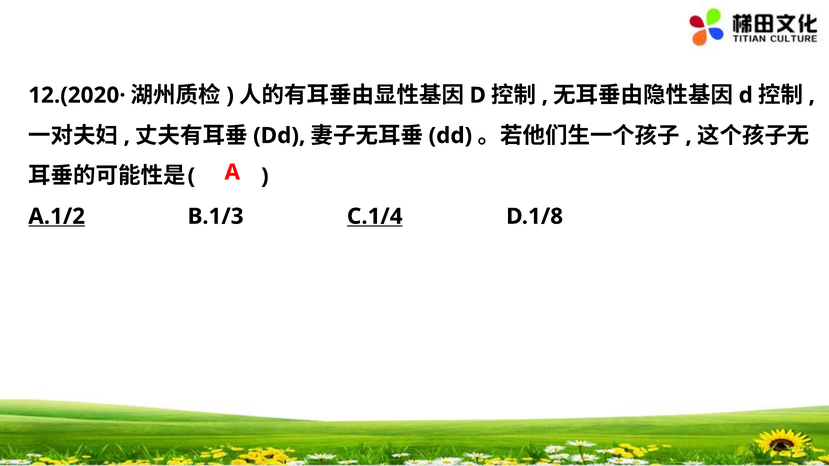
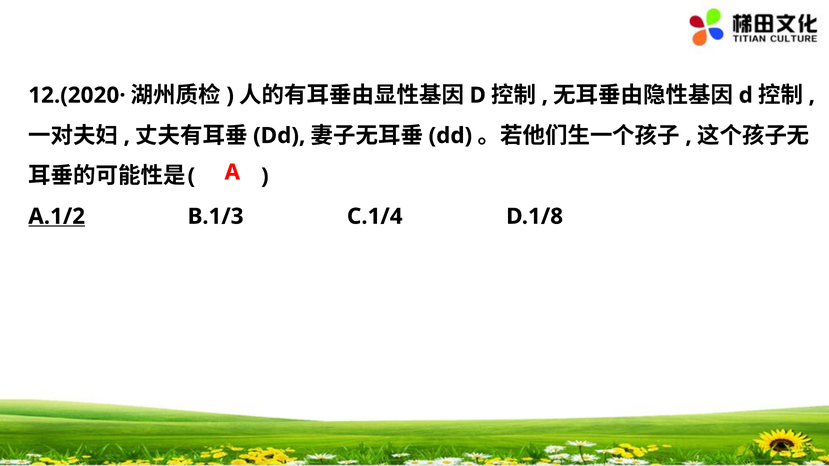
C.1/4 underline: present -> none (375, 217)
